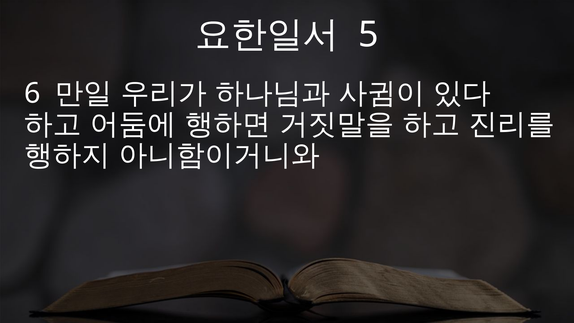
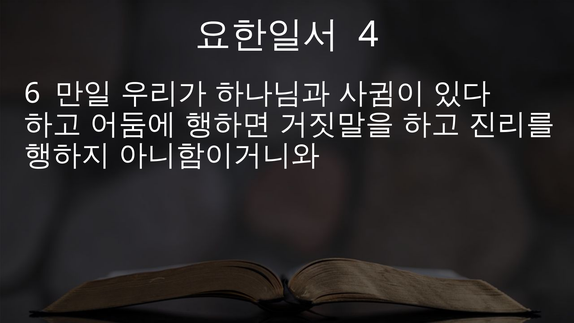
5: 5 -> 4 (368, 35)
